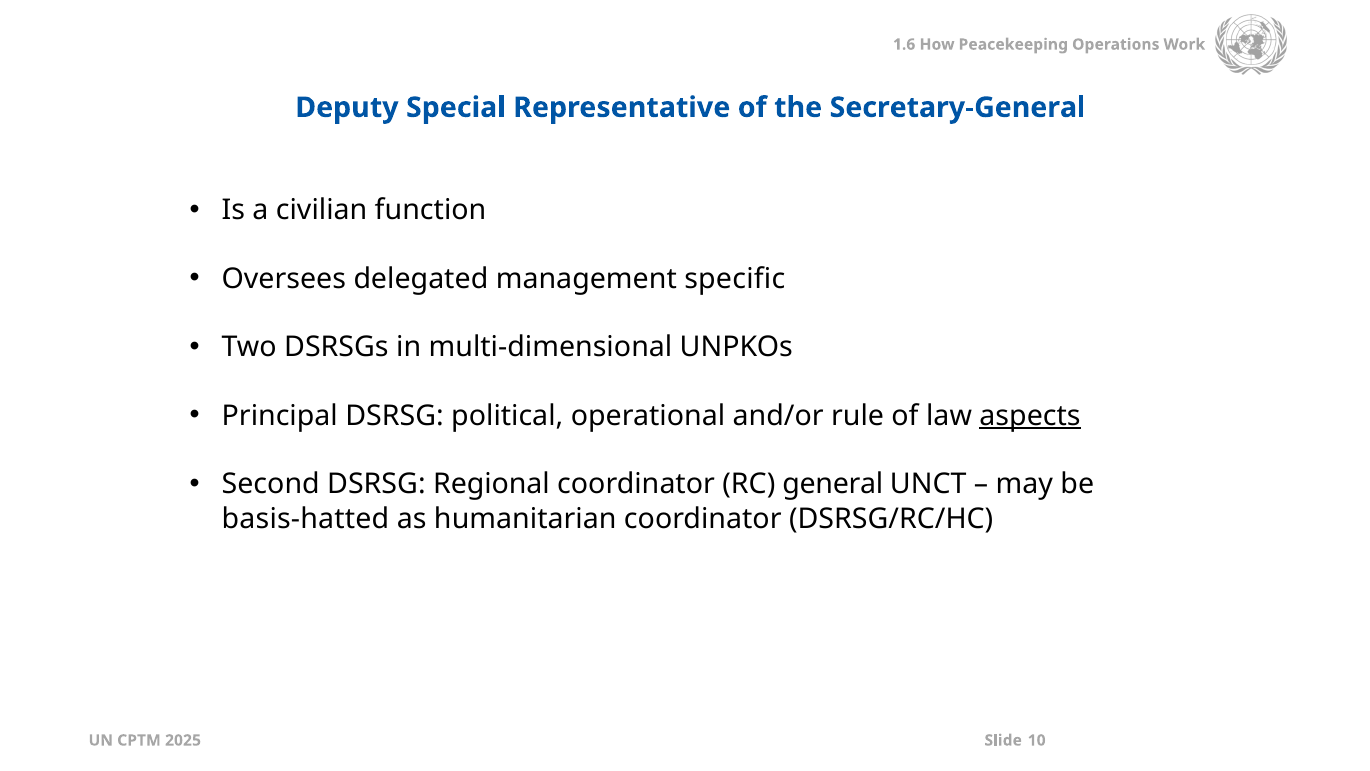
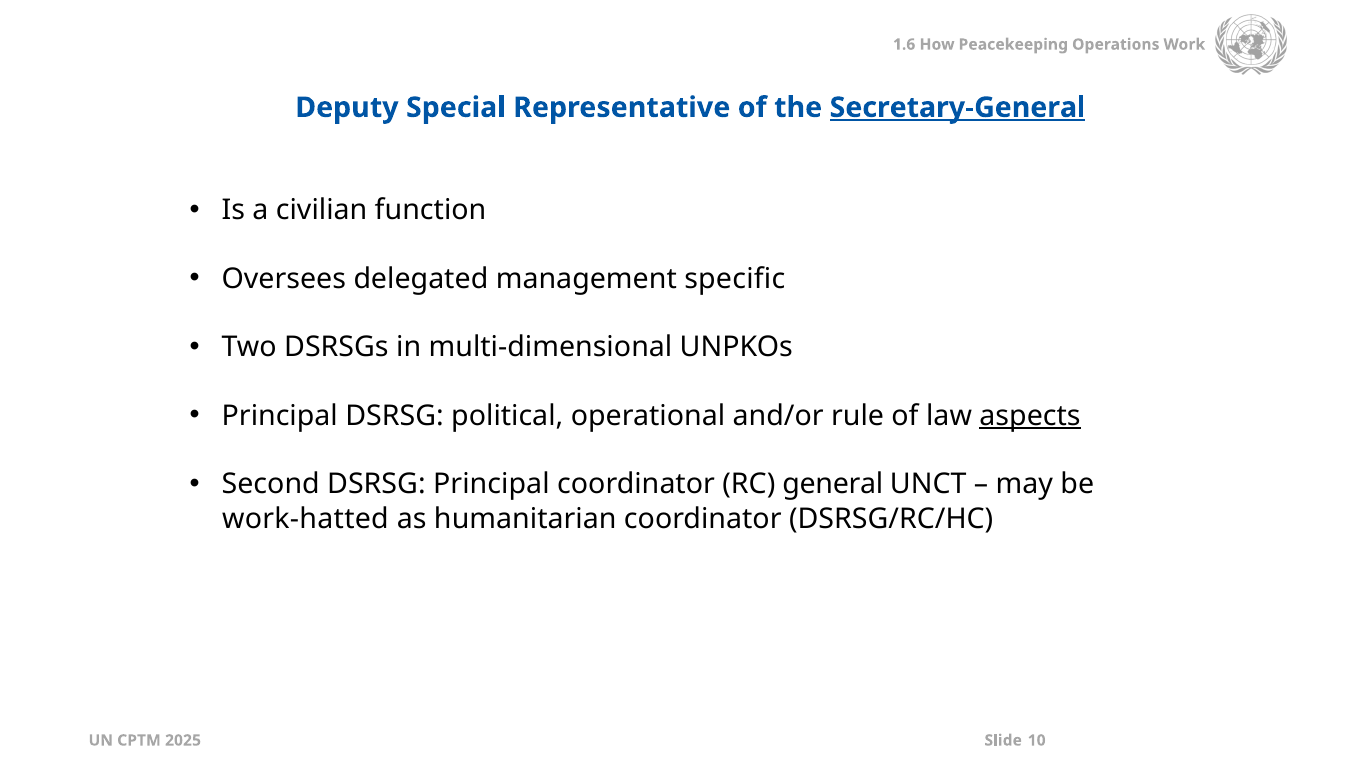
Secretary-General underline: none -> present (958, 107)
DSRSG Regional: Regional -> Principal (491, 484)
basis-hatted: basis-hatted -> work-hatted (305, 518)
